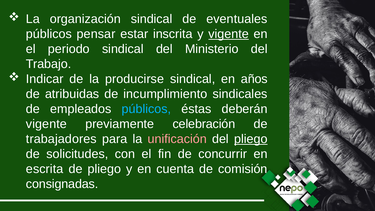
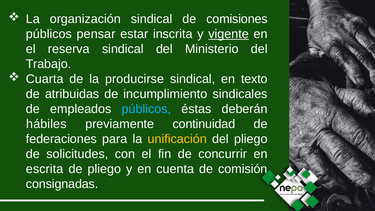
eventuales: eventuales -> comisiones (237, 19)
periodo: periodo -> reserva (69, 49)
Indicar: Indicar -> Cuarta (45, 79)
años: años -> texto (254, 79)
vigente: vigente -> hábiles (46, 124)
celebración: celebración -> continuidad (204, 124)
trabajadores: trabajadores -> federaciones (61, 139)
unificación colour: pink -> yellow (177, 139)
pliego underline: present -> none (251, 139)
